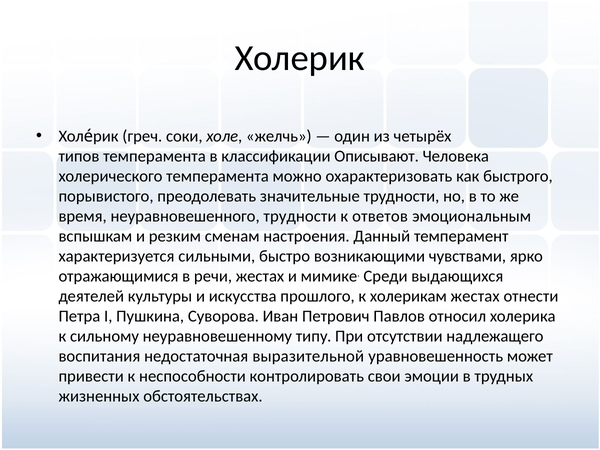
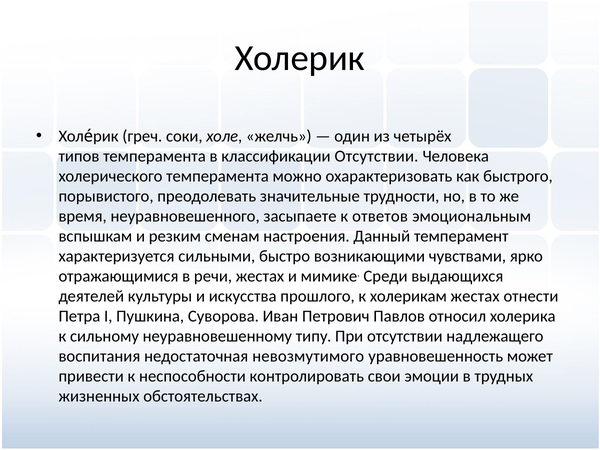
классификации Описывают: Описывают -> Отсутствии (376, 156)
неуравновешенного трудности: трудности -> засыпаете (300, 216)
выразительной: выразительной -> невозмутимого (308, 356)
